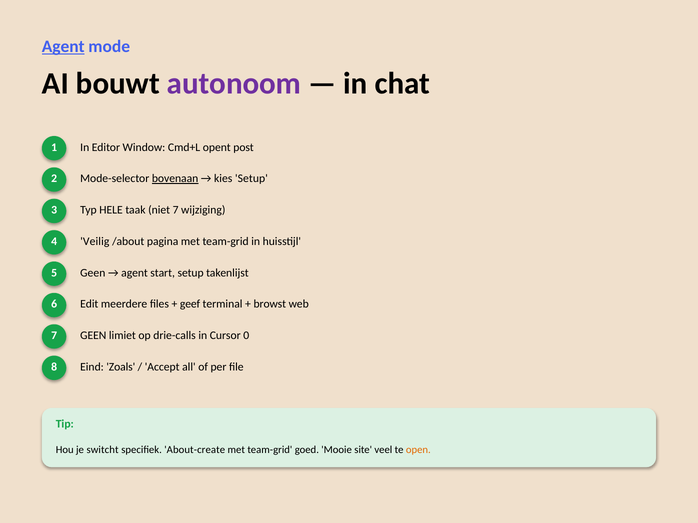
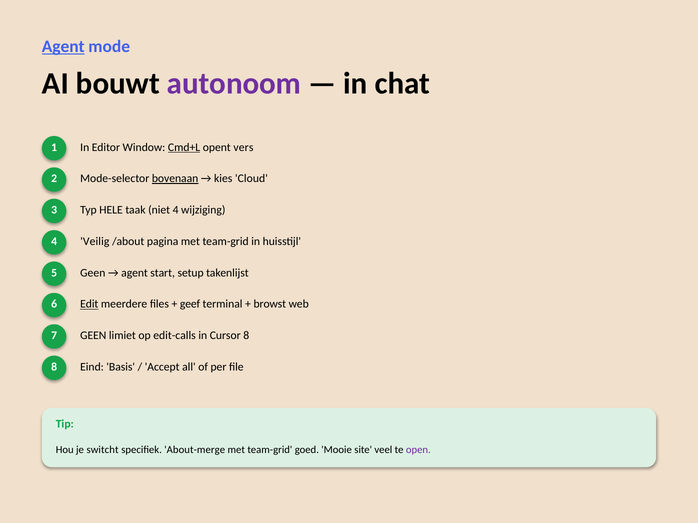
Cmd+L underline: none -> present (184, 147)
post: post -> vers (243, 147)
kies Setup: Setup -> Cloud (251, 179)
niet 7: 7 -> 4 (176, 210)
Edit underline: none -> present (89, 304)
drie-calls: drie-calls -> edit-calls (175, 336)
Cursor 0: 0 -> 8 (246, 336)
Zoals: Zoals -> Basis (121, 367)
About-create: About-create -> About-merge (195, 450)
open colour: orange -> purple (418, 450)
